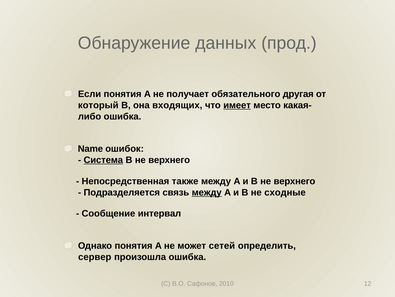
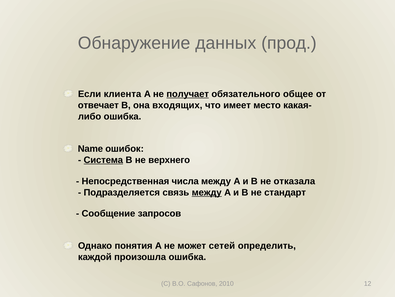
Если понятия: понятия -> клиента (123, 94)
получает underline: none -> present (188, 94)
другая: другая -> общее (298, 94)
который: который -> отвечает (98, 105)
имеет underline: present -> none (237, 105)
также: также -> числа (185, 181)
и B не верхнего: верхнего -> отказала (294, 181)
сходные: сходные -> стандарт (285, 192)
интервал: интервал -> запросов (159, 213)
сервер: сервер -> каждой (95, 256)
